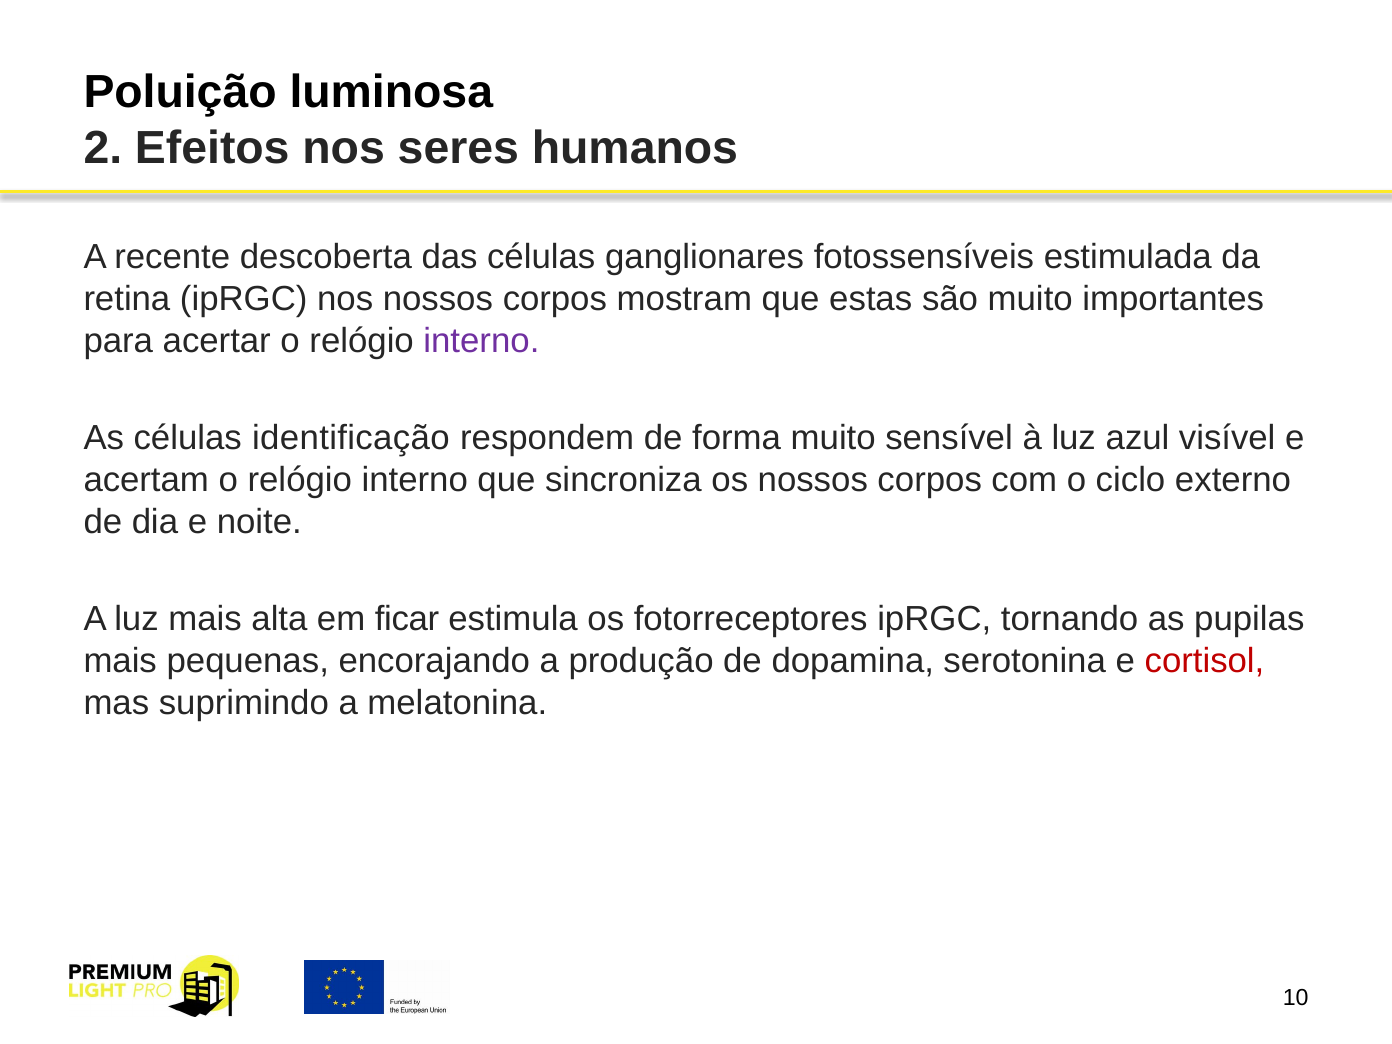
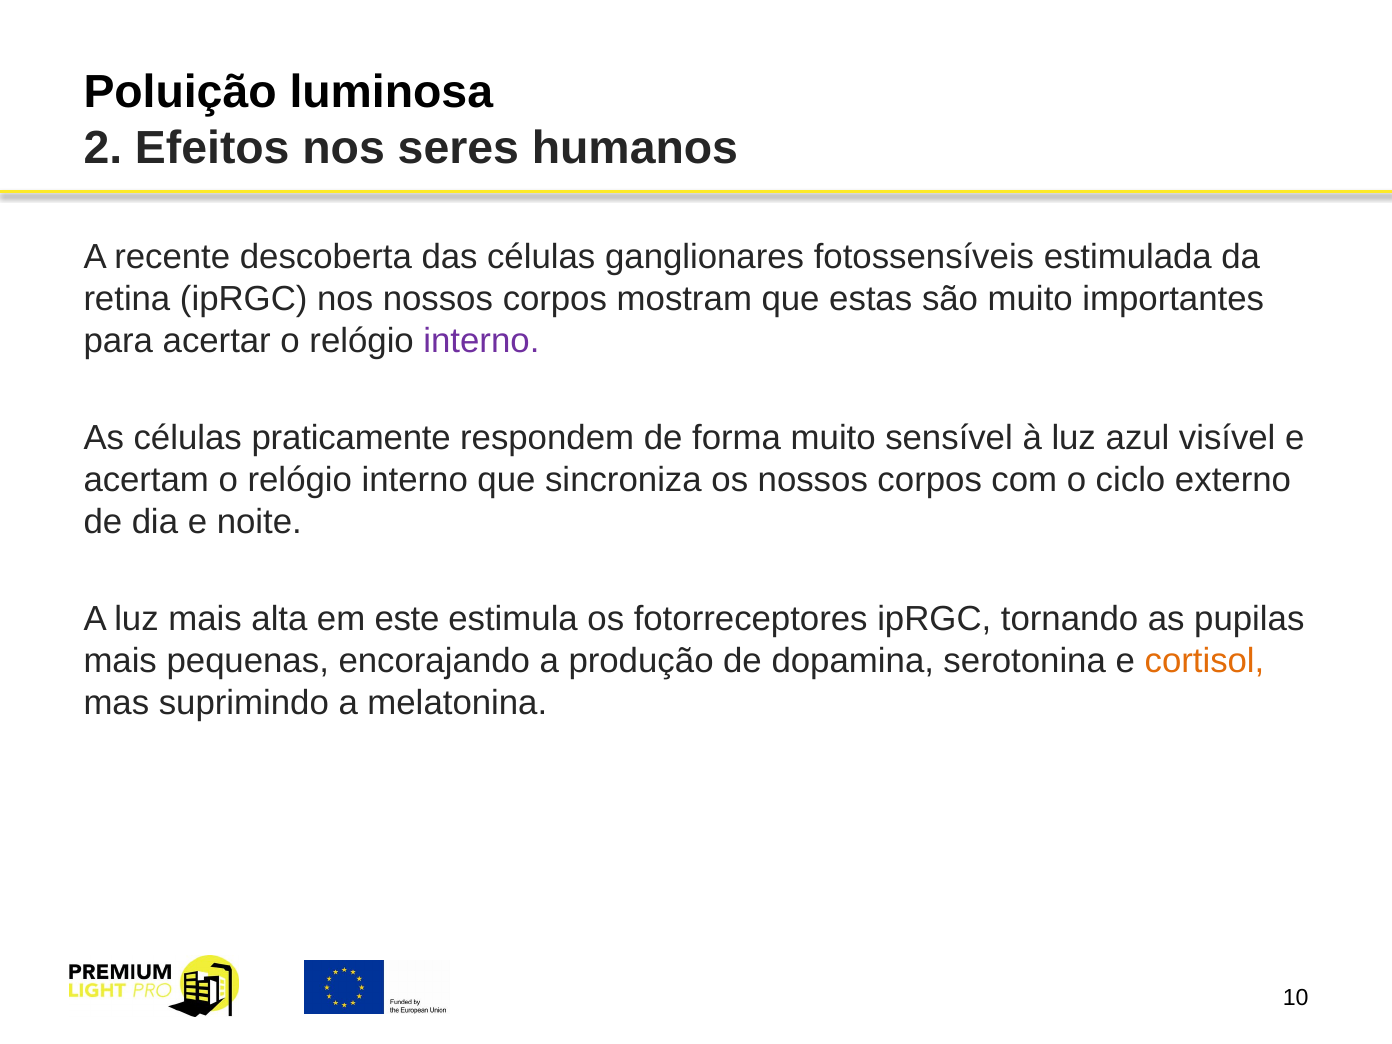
identificação: identificação -> praticamente (351, 438)
ficar: ficar -> este (407, 619)
cortisol colour: red -> orange (1204, 661)
